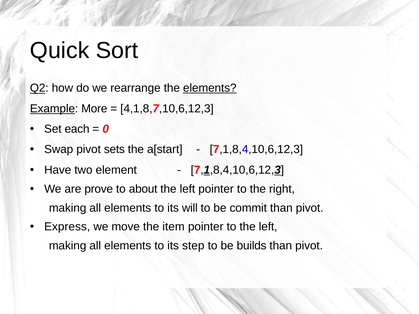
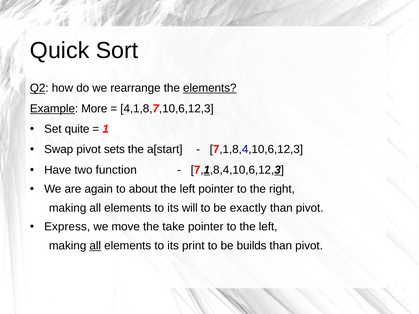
each: each -> quite (77, 129)
0: 0 -> 1 (106, 129)
element: element -> function (116, 170)
prove: prove -> again (99, 189)
commit: commit -> exactly (248, 208)
item: item -> take (174, 227)
all underline: none -> present (95, 246)
step: step -> print (193, 246)
